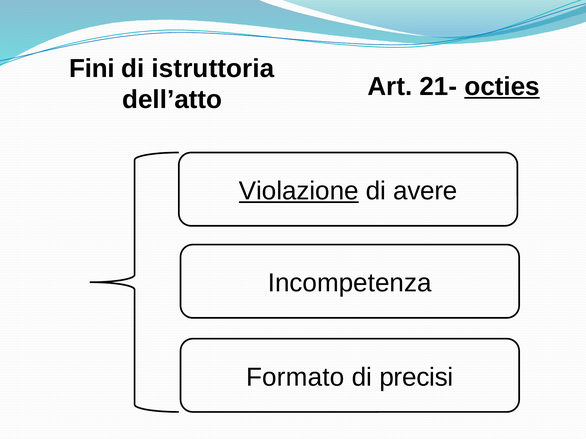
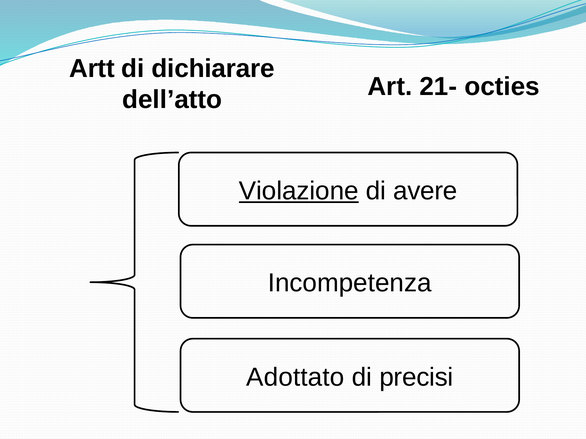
Fini: Fini -> Artt (92, 69)
istruttoria: istruttoria -> dichiarare (213, 69)
octies underline: present -> none (502, 87)
Formato: Formato -> Adottato (295, 378)
